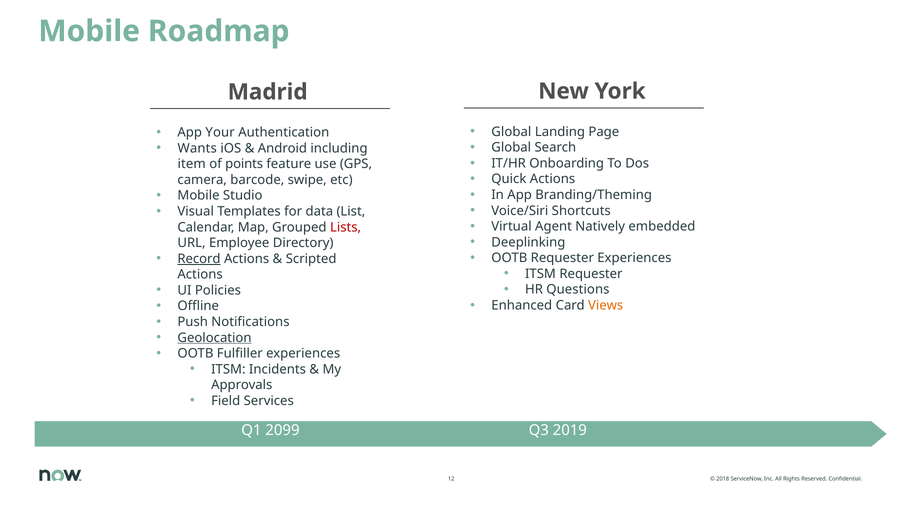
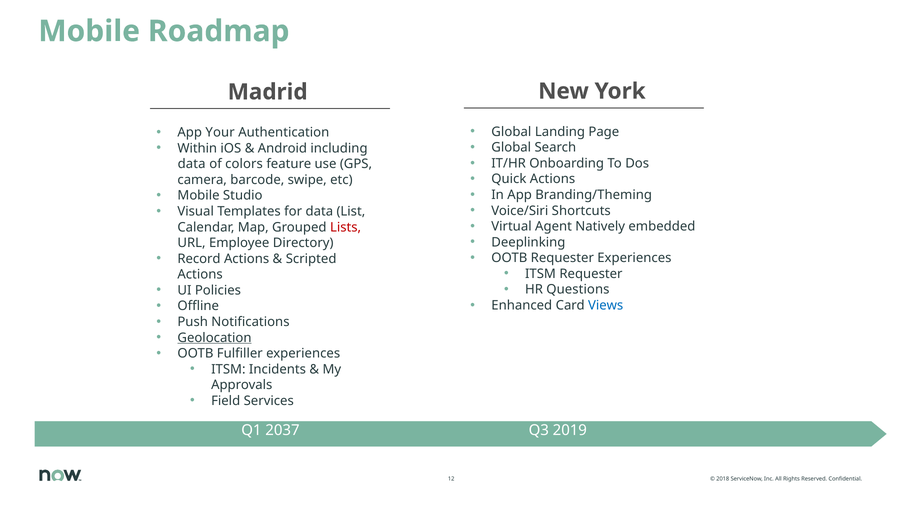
Wants: Wants -> Within (197, 148)
item: item -> data (192, 164)
points: points -> colors (244, 164)
Record underline: present -> none (199, 258)
Views colour: orange -> blue (606, 305)
2099: 2099 -> 2037 (282, 430)
